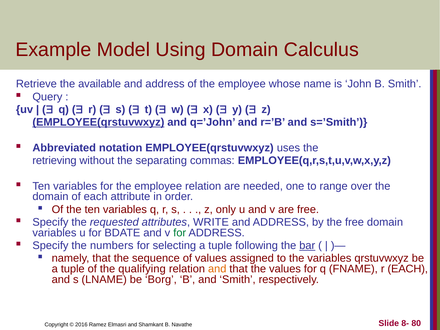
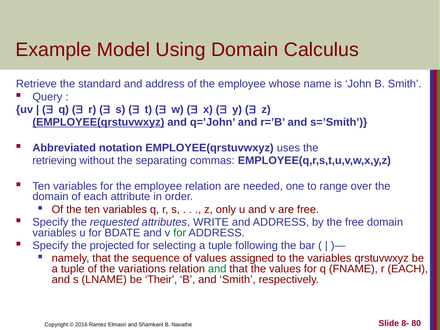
available: available -> standard (100, 84)
numbers: numbers -> projected (112, 246)
bar underline: present -> none (307, 246)
qualifying: qualifying -> variations (142, 269)
and colour: orange -> green (217, 269)
Borg: Borg -> Their (161, 279)
